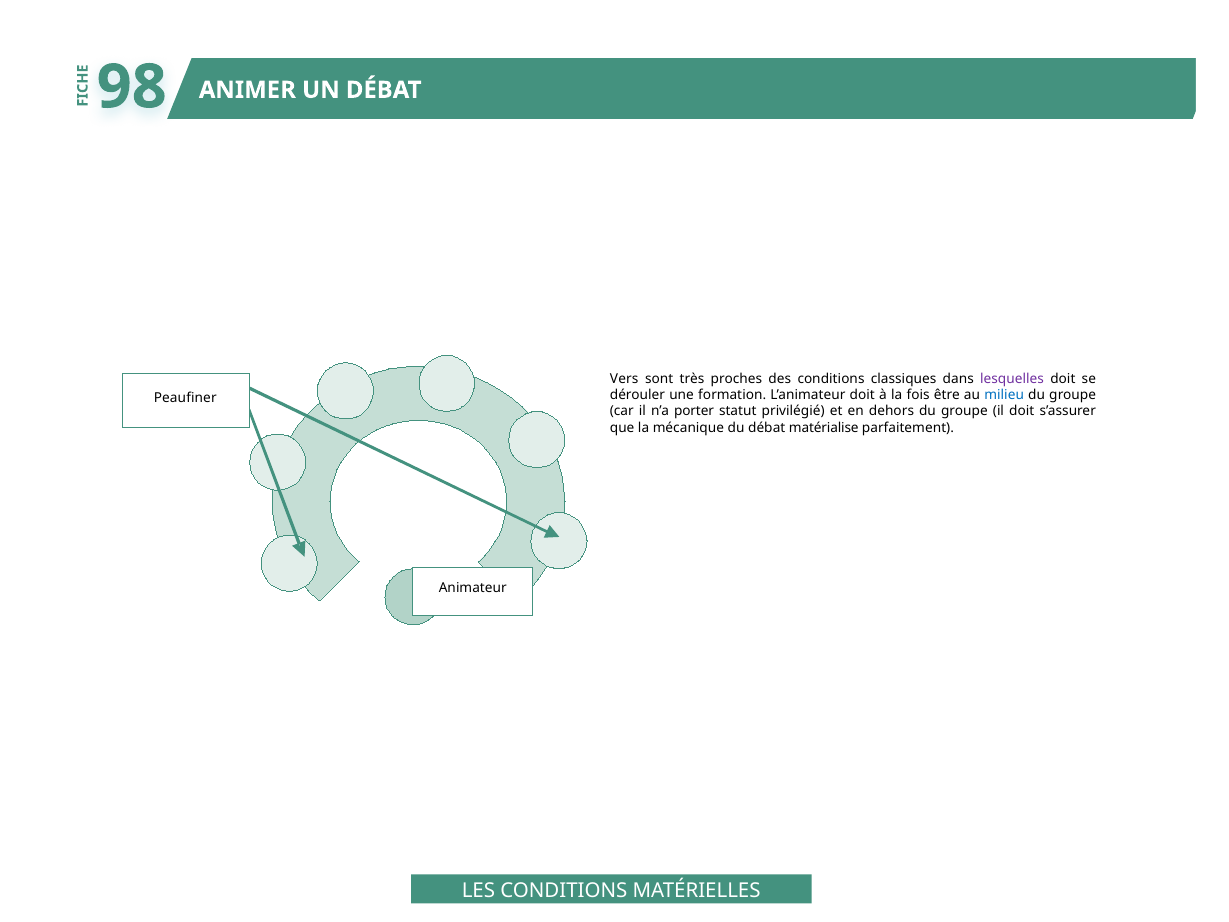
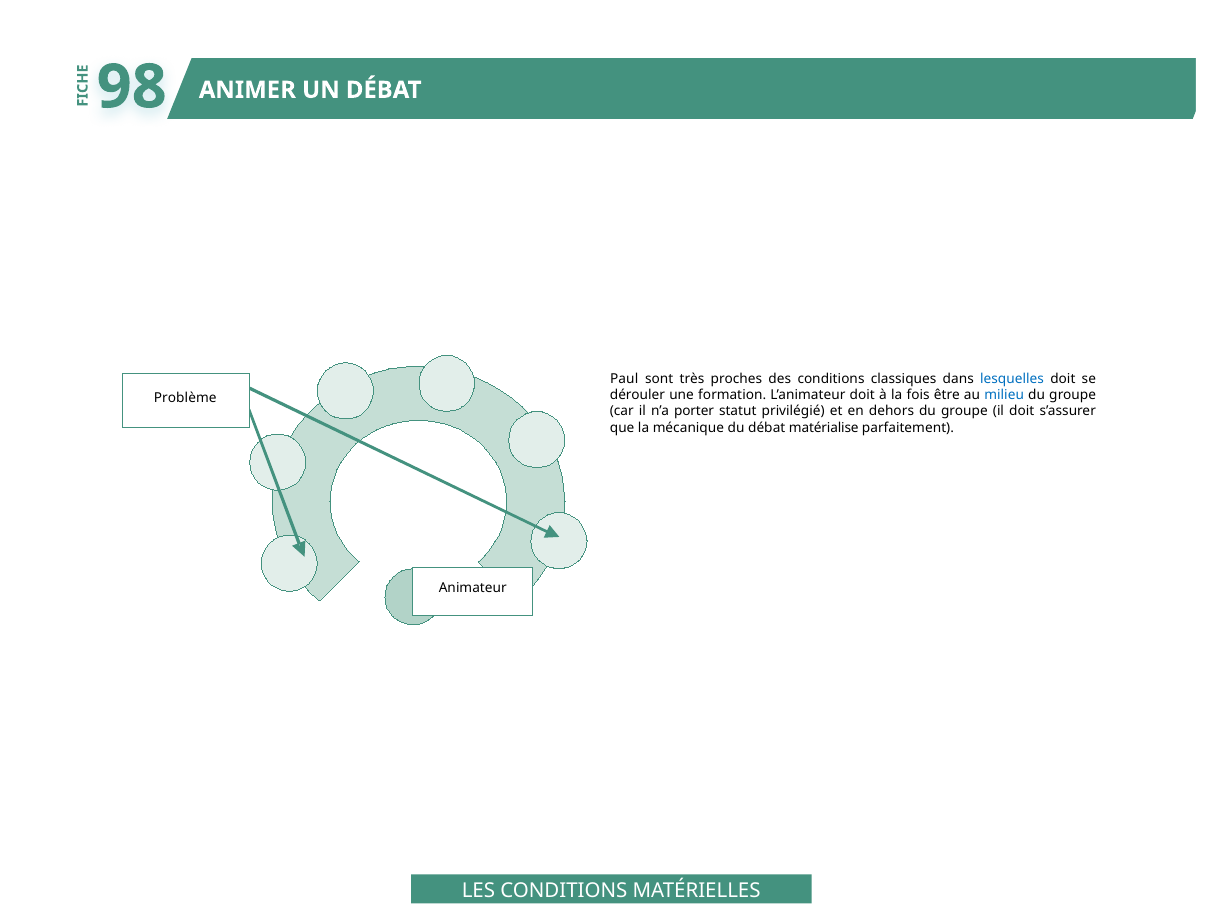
Vers: Vers -> Paul (624, 379)
lesquelles colour: purple -> blue (1012, 379)
Peaufiner: Peaufiner -> Problème (185, 398)
